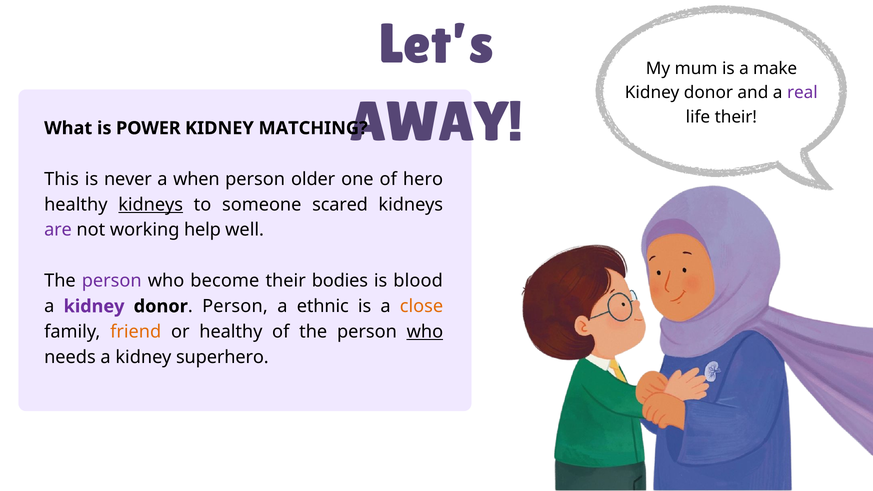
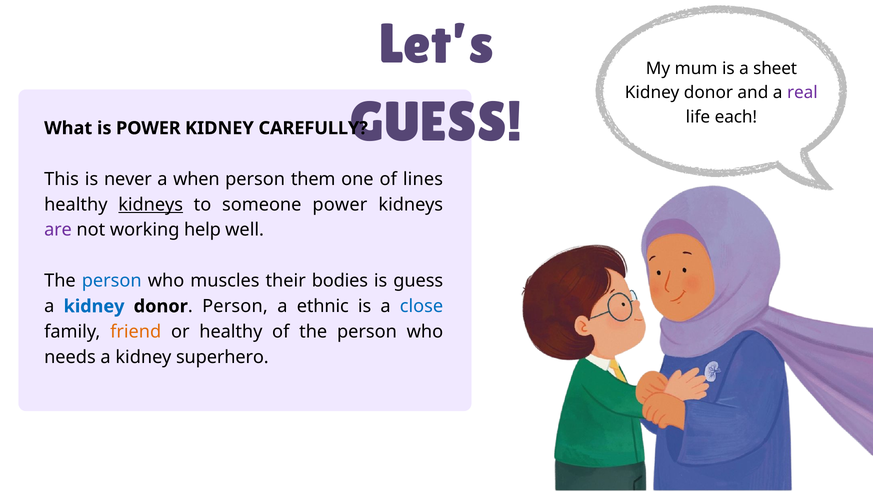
make: make -> sheet (775, 69)
AWAY: AWAY -> GUESS (436, 123)
life their: their -> each (736, 117)
MATCHING: MATCHING -> CAREFULLY (313, 128)
older: older -> them (313, 179)
hero: hero -> lines (423, 179)
someone scared: scared -> power (340, 205)
person colour: purple -> blue (112, 281)
become: become -> muscles (225, 281)
is blood: blood -> guess (418, 281)
kidney colour: purple -> blue (94, 306)
close colour: orange -> blue (422, 306)
who underline: present -> none (425, 332)
